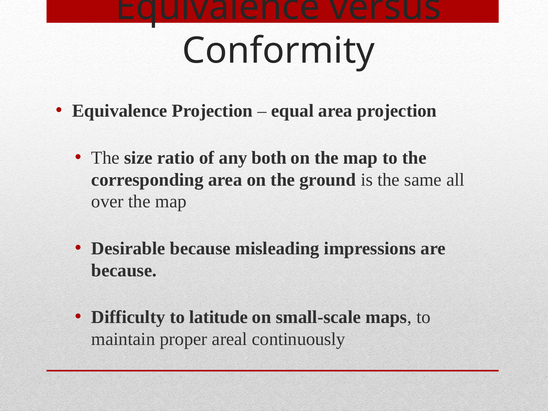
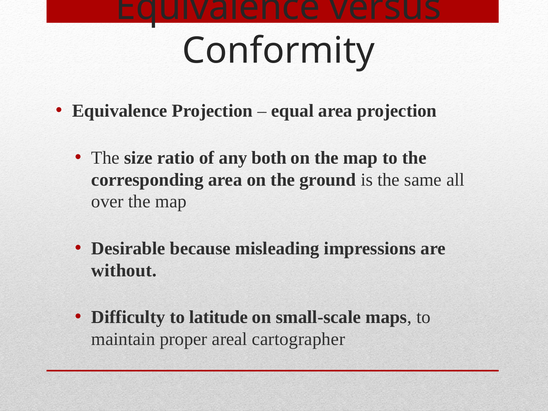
because: because -> without (124, 270)
continuously: continuously -> cartographer (299, 339)
